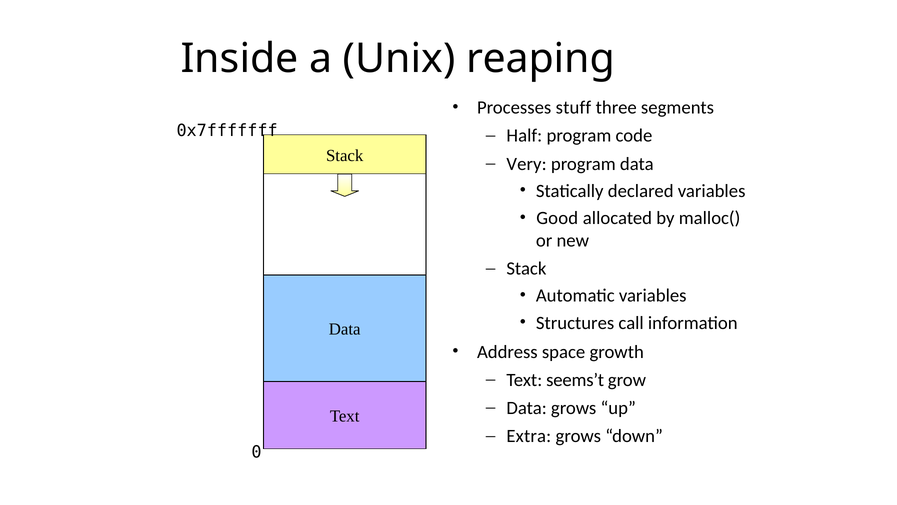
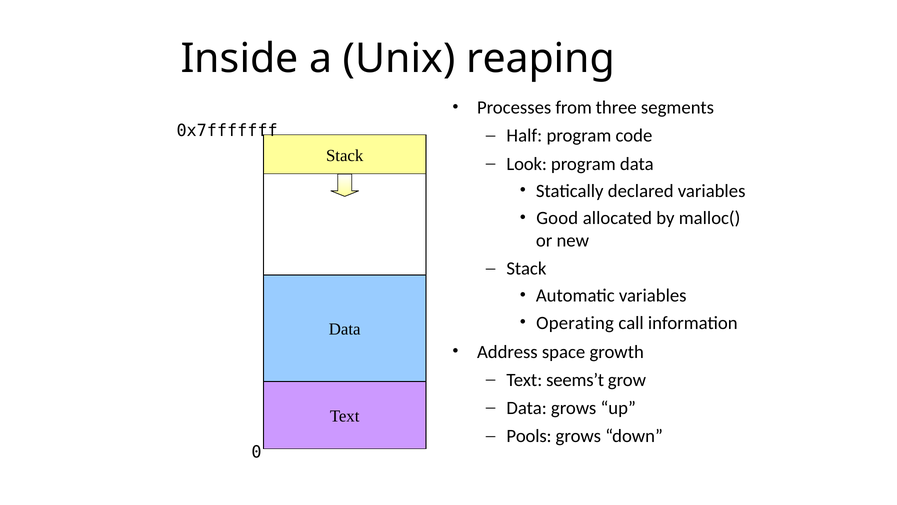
stuff: stuff -> from (574, 108)
Very: Very -> Look (527, 164)
Structures: Structures -> Operating (575, 323)
Extra: Extra -> Pools (529, 436)
